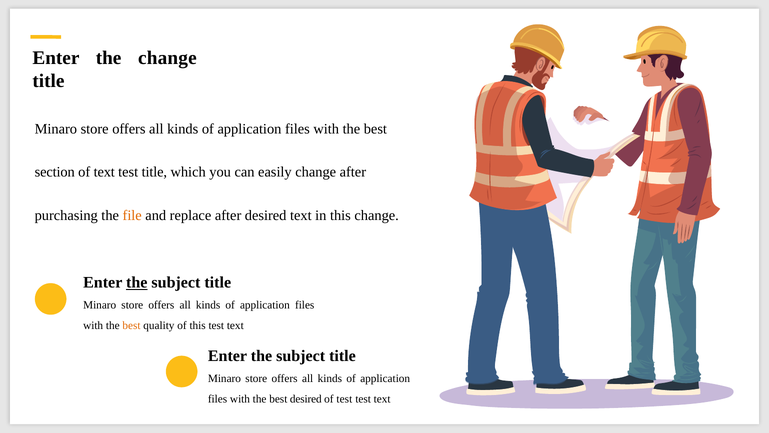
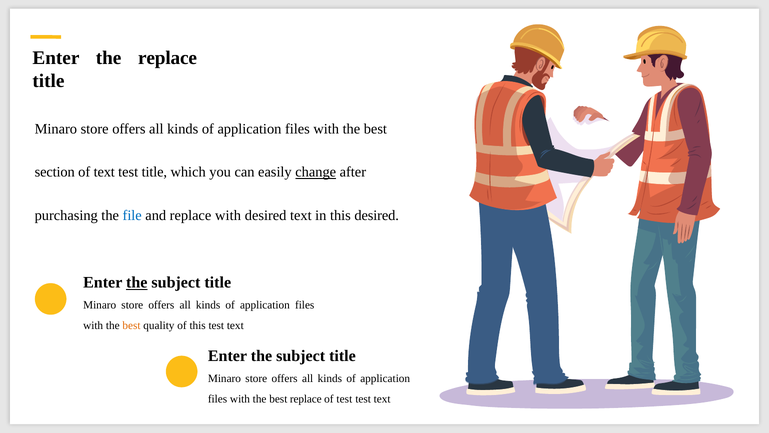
the change: change -> replace (168, 58)
change underline: none -> present (316, 172)
file colour: orange -> blue (132, 215)
replace after: after -> with (228, 215)
this change: change -> desired (377, 215)
best desired: desired -> replace (306, 399)
